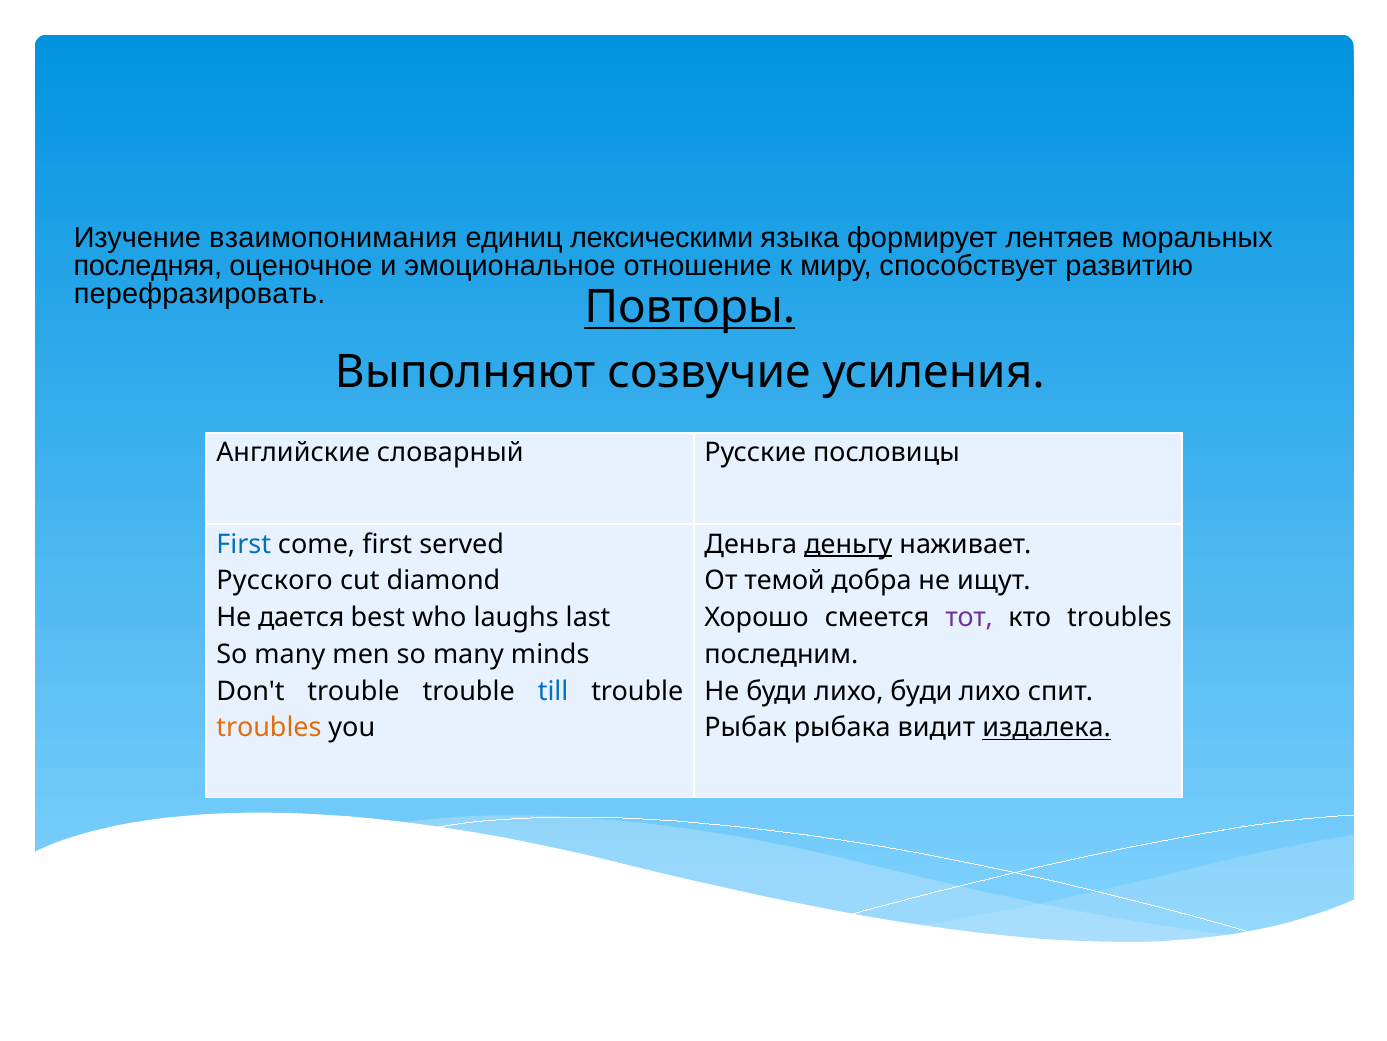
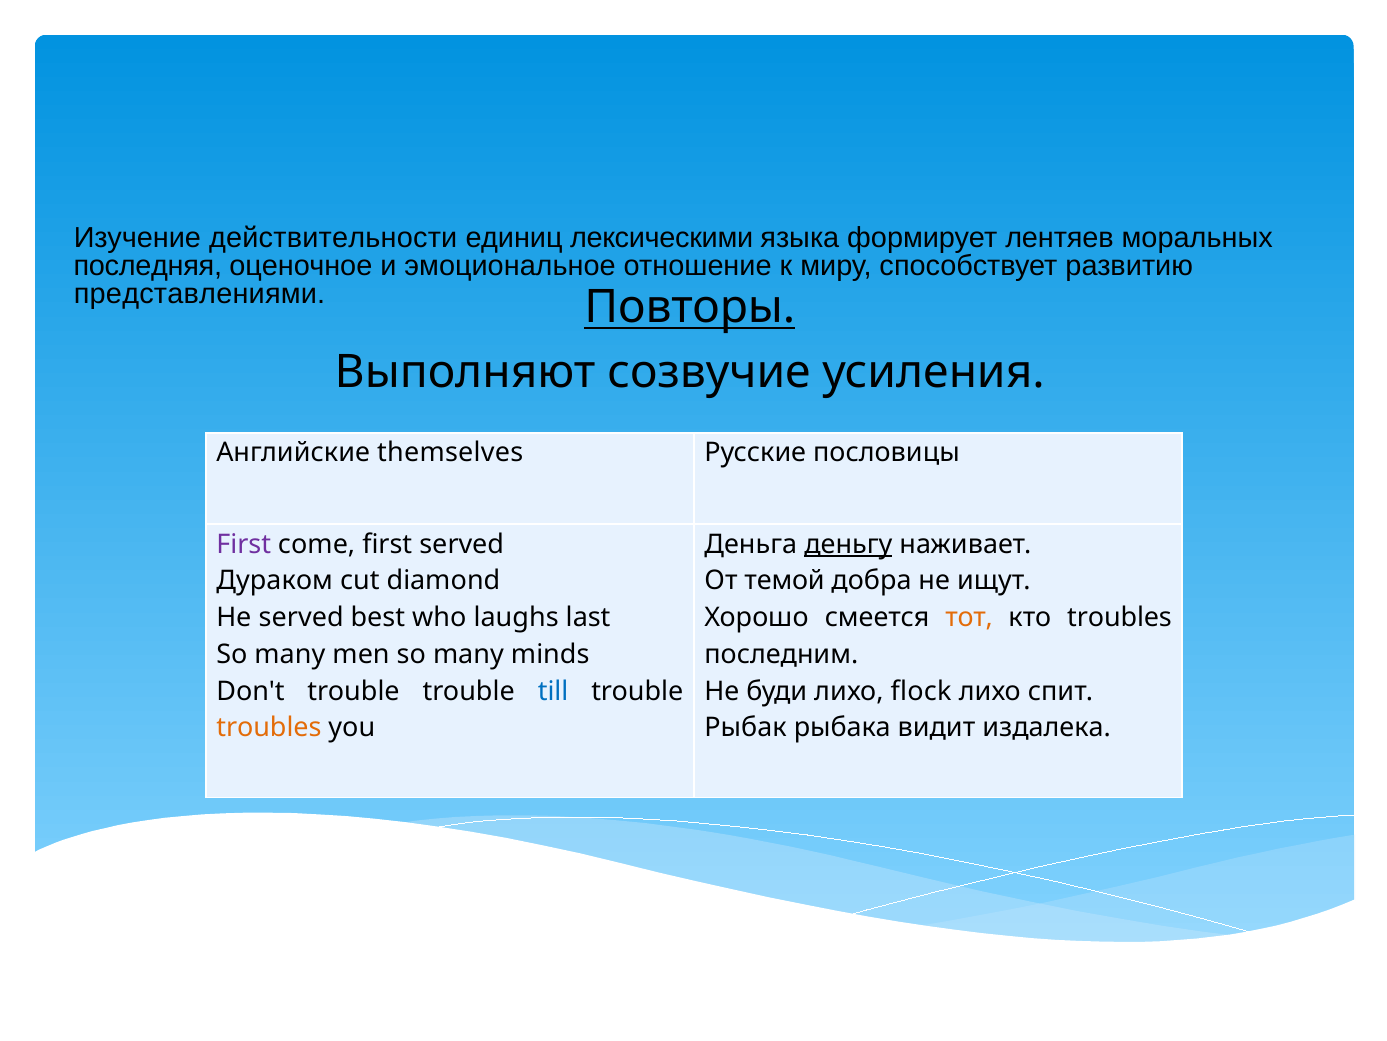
взаимопонимания: взаимопонимания -> действительности (333, 238)
перефразировать: перефразировать -> представлениями (200, 293)
словарный: словарный -> themselves (450, 453)
First colour: blue -> purple (244, 544)
Русского: Русского -> Дураком (275, 581)
He дается: дается -> served (301, 617)
тот colour: purple -> orange (969, 617)
лихо буди: буди -> flock (921, 691)
издалека underline: present -> none (1047, 728)
